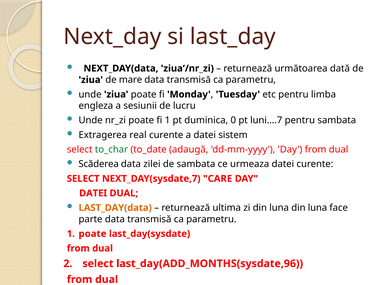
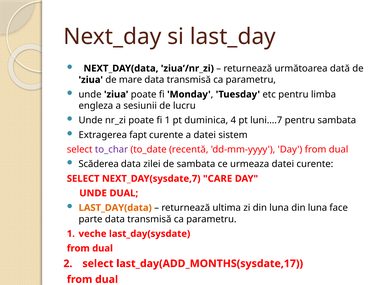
0: 0 -> 4 (233, 120)
real: real -> fapt (138, 135)
to_char colour: green -> purple (111, 149)
adaugă: adaugă -> recentă (189, 149)
DATEI: DATEI -> UNDE (93, 193)
1 poate: poate -> veche (93, 234)
last_day(ADD_MONTHS(sysdate,96: last_day(ADD_MONTHS(sysdate,96 -> last_day(ADD_MONTHS(sysdate,17 (210, 264)
